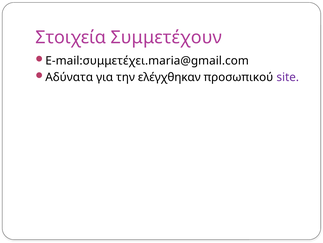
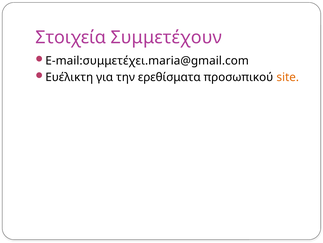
Αδύνατα: Αδύνατα -> Ευέλικτη (69, 77)
ελέγχθηκαν: ελέγχθηκαν -> ερεθίσματα (169, 77)
site colour: purple -> orange (288, 77)
